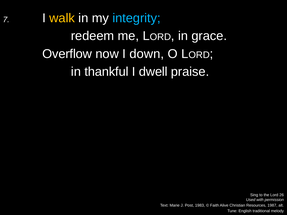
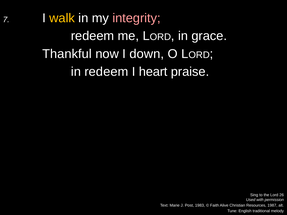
integrity colour: light blue -> pink (137, 18)
Overflow: Overflow -> Thankful (67, 54)
in thankful: thankful -> redeem (106, 72)
dwell: dwell -> heart (153, 72)
